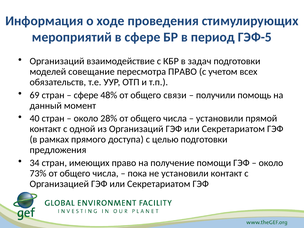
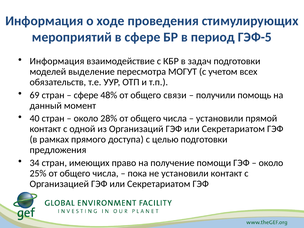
Организаций: Организаций -> Информация (57, 61)
совещание: совещание -> выделение (92, 72)
пересмотра ПРАВО: ПРАВО -> МОГУТ (183, 72)
73%: 73% -> 25% (38, 173)
